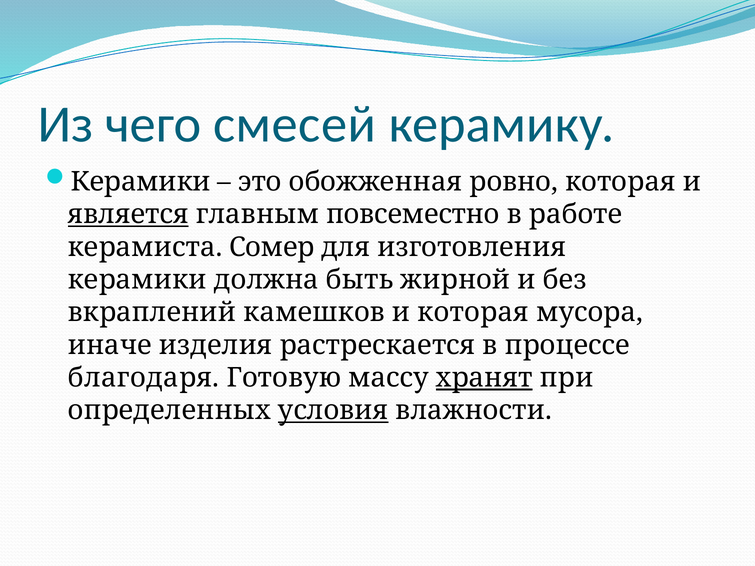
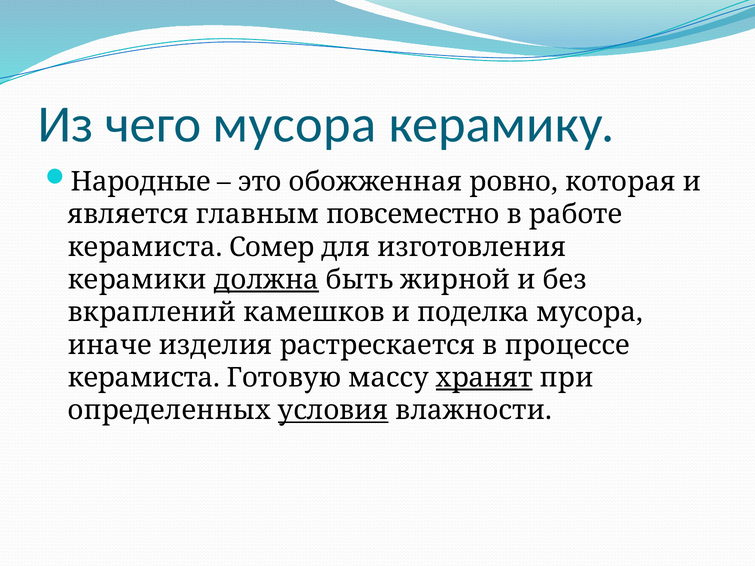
чего смесей: смесей -> мусора (295, 125)
Керамики: Керамики -> Народные (141, 182)
является underline: present -> none (128, 214)
должна underline: none -> present (266, 280)
и которая: которая -> поделка (473, 313)
благодаря: благодаря -> керамиста (144, 378)
